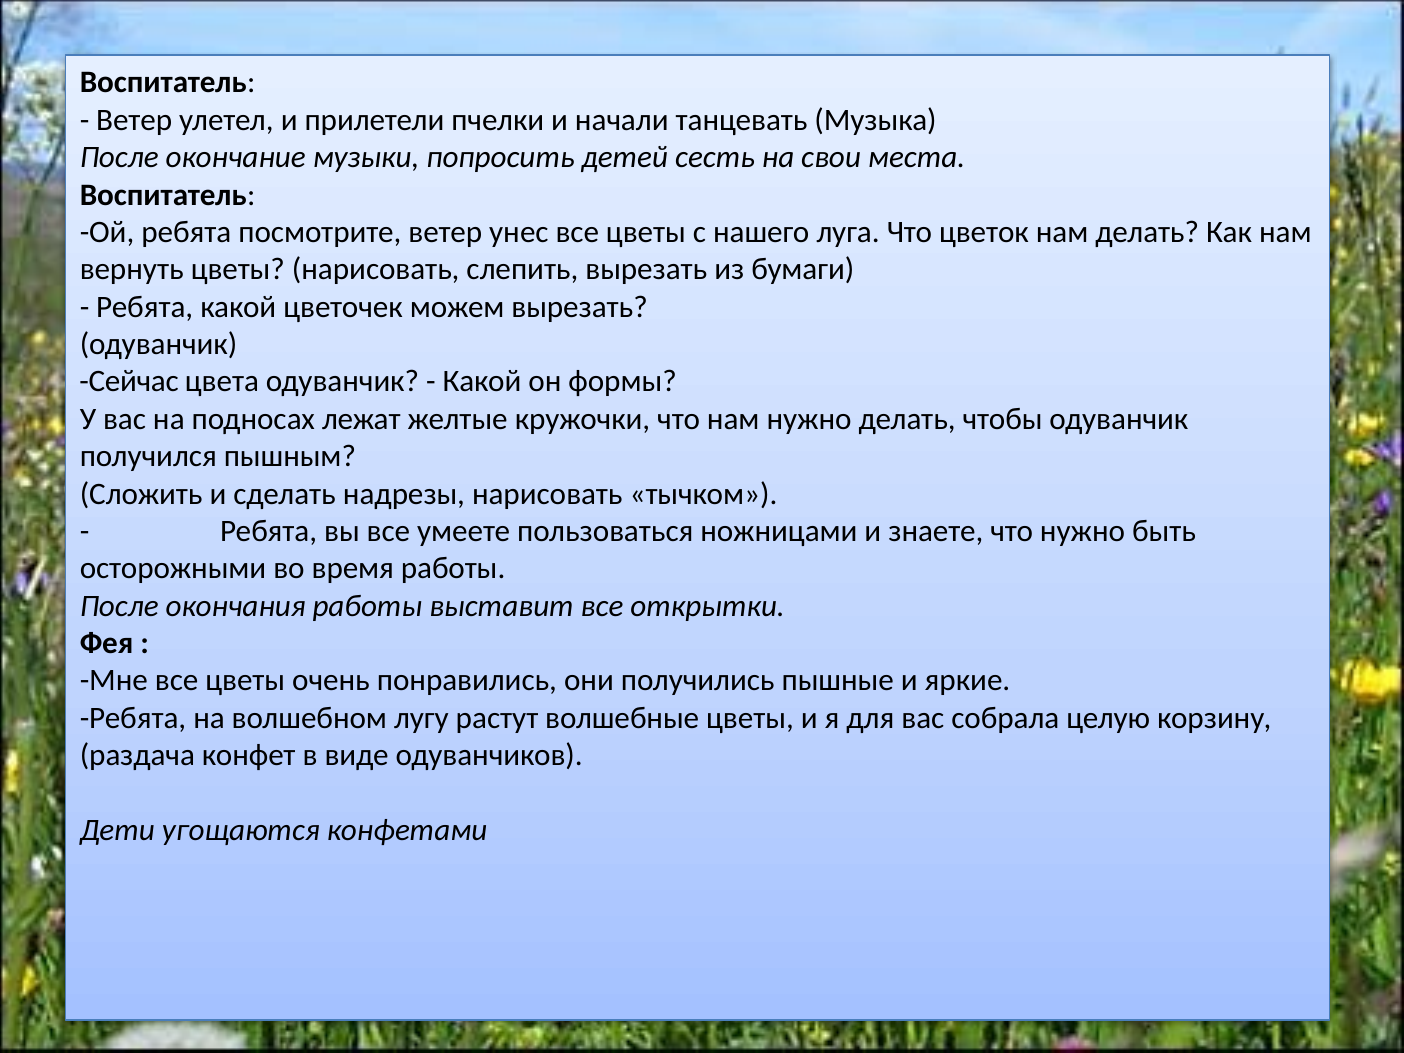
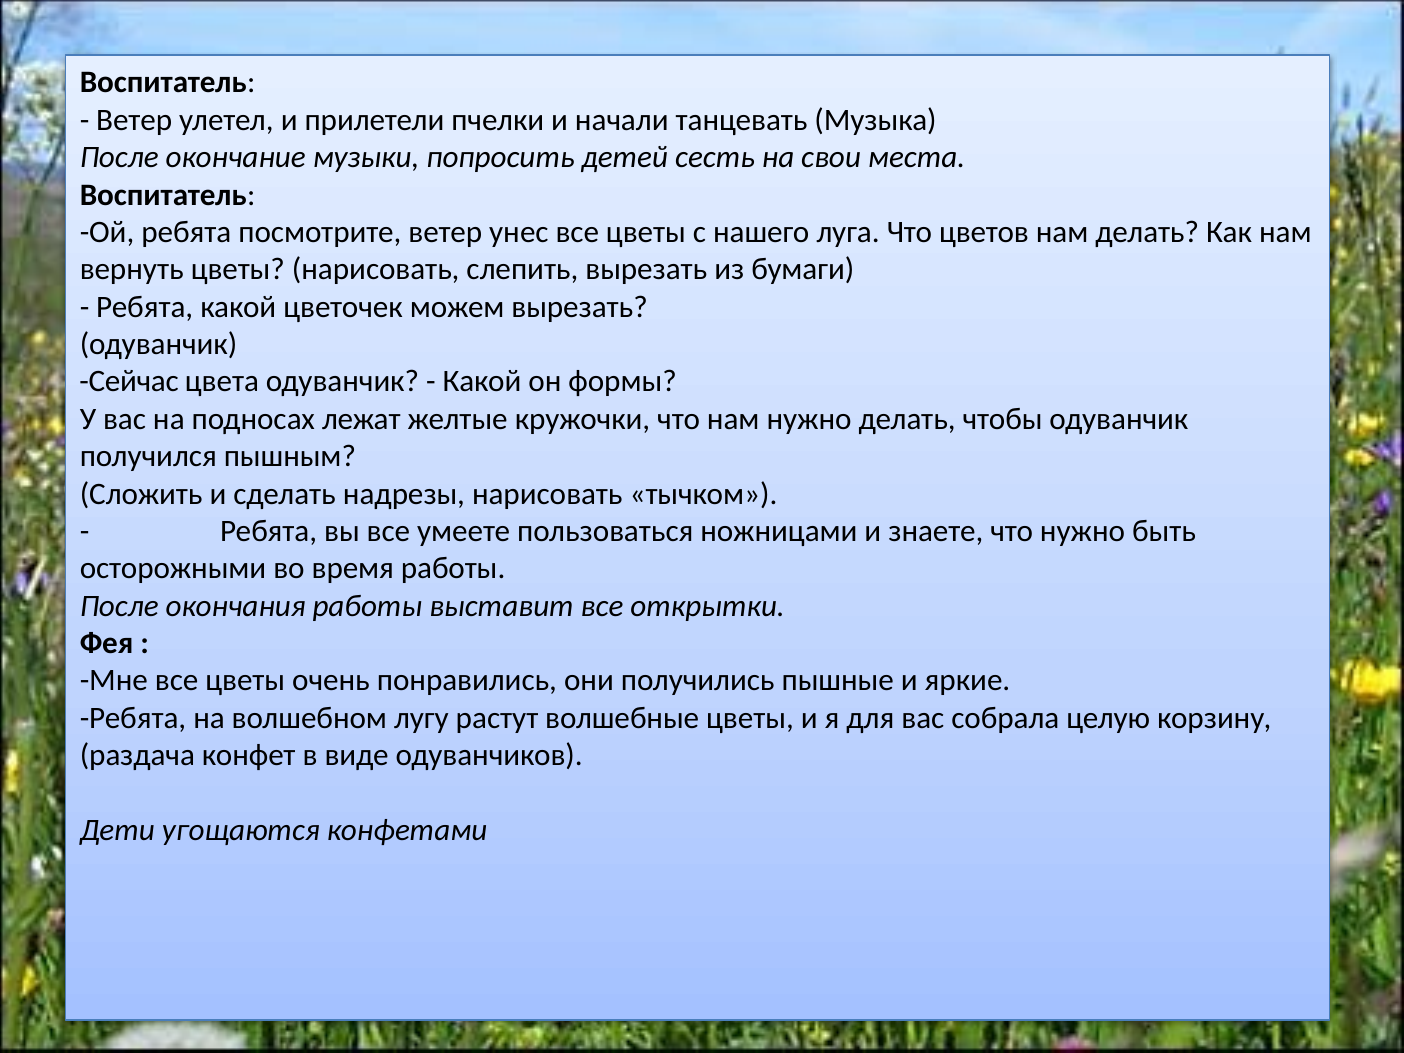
цветок: цветок -> цветов (984, 232)
